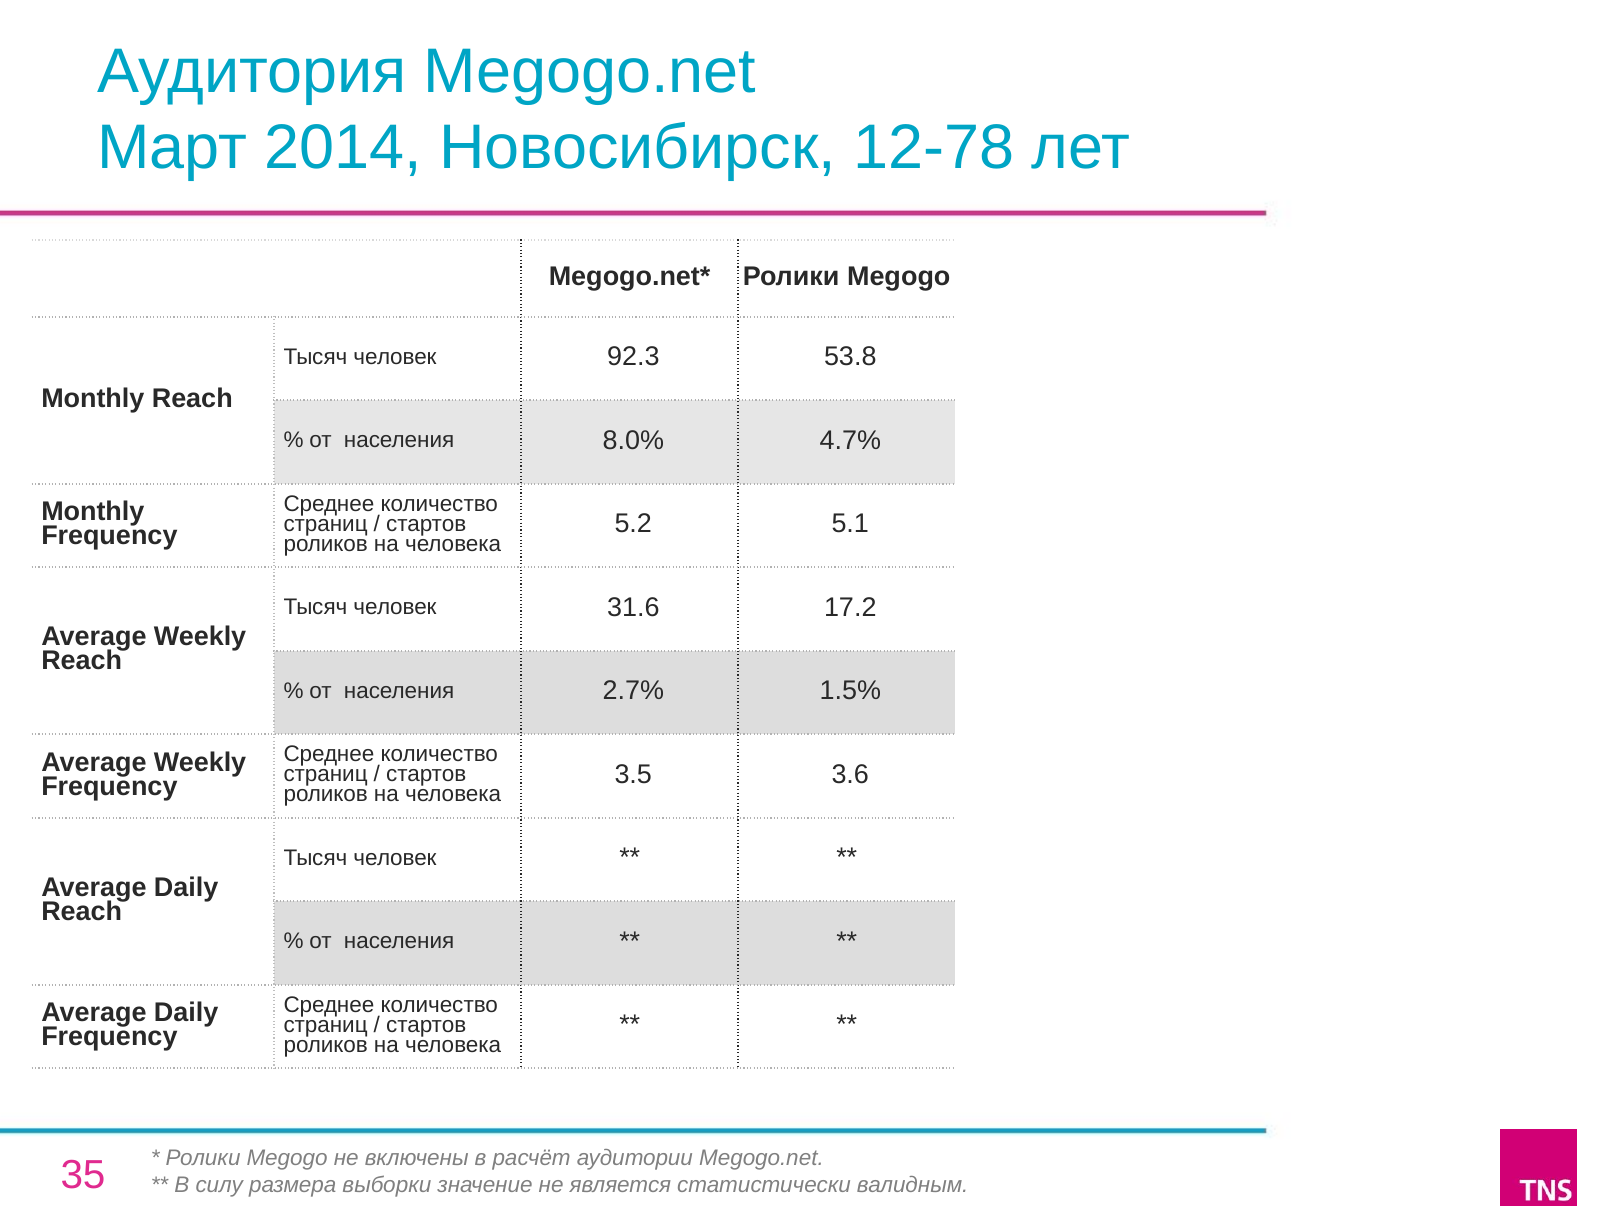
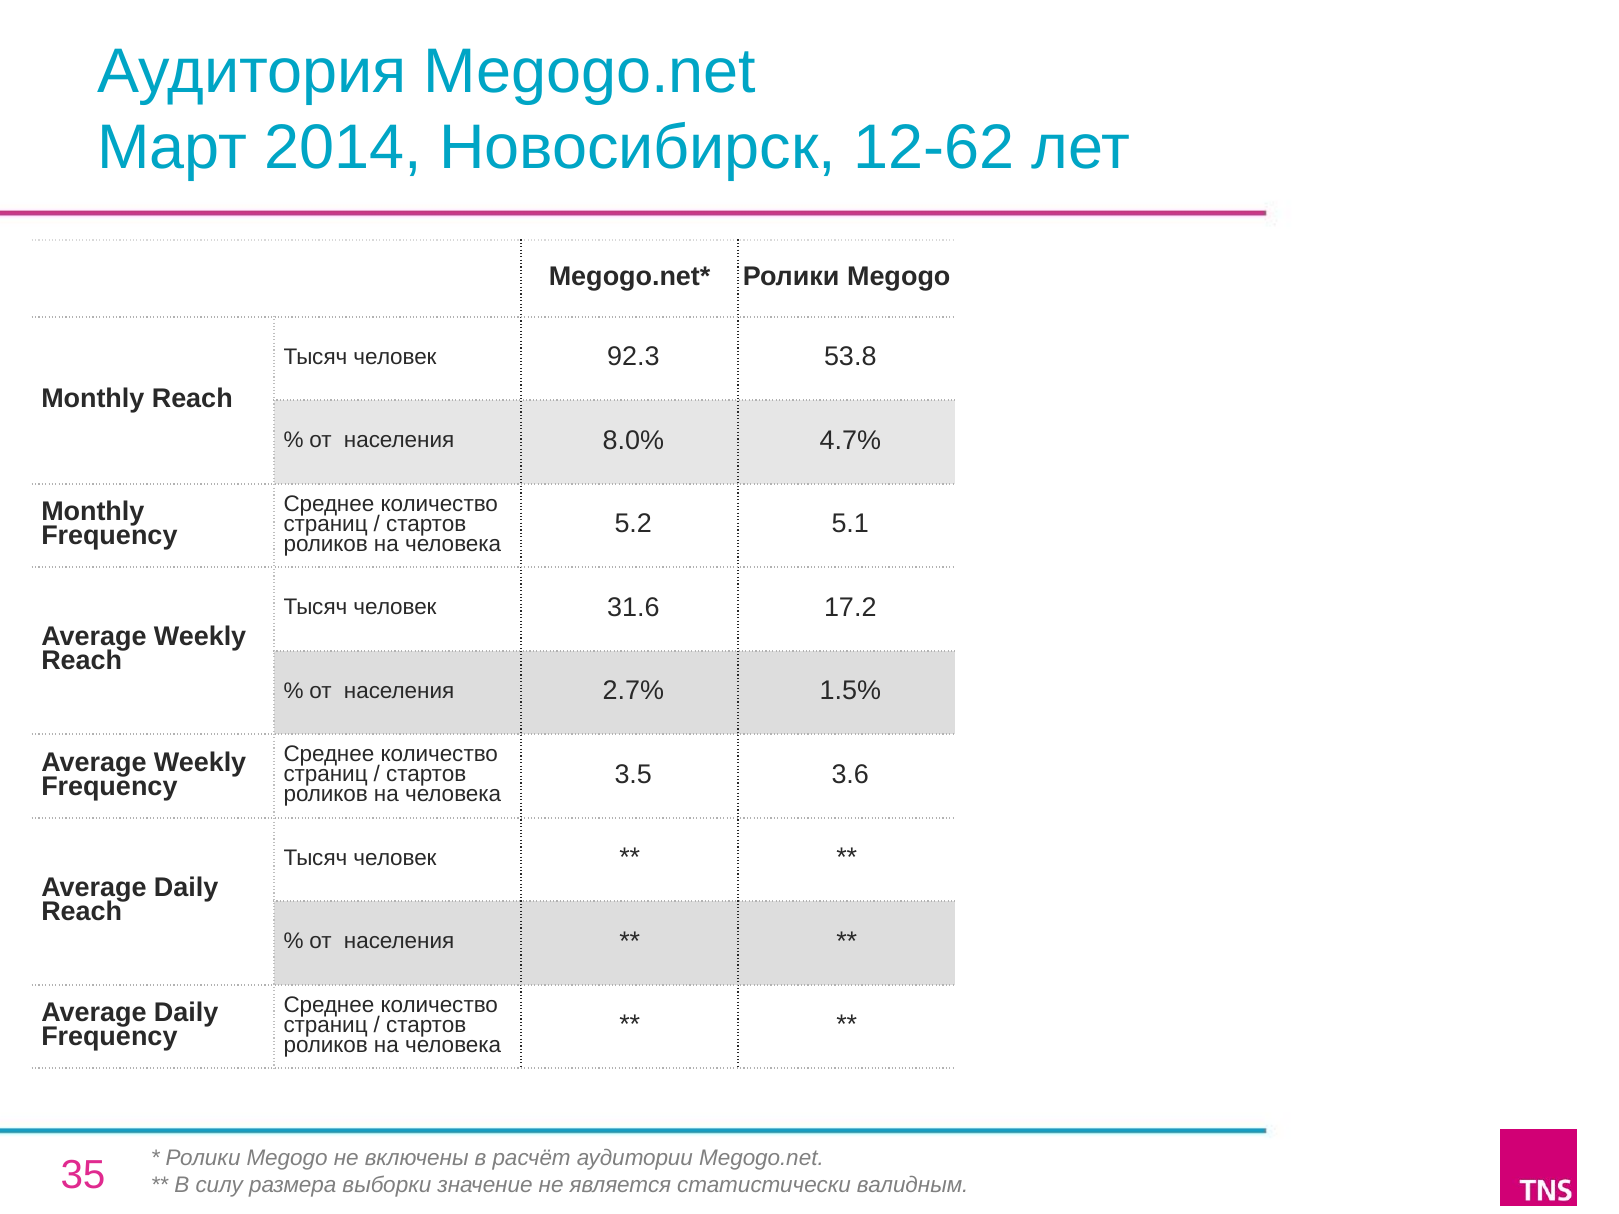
12-78: 12-78 -> 12-62 (934, 147)
